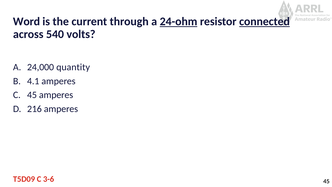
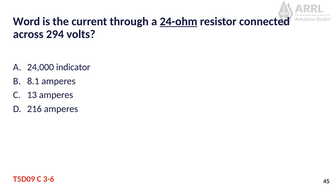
connected underline: present -> none (265, 22)
540: 540 -> 294 (55, 34)
quantity: quantity -> indicator (73, 67)
4.1: 4.1 -> 8.1 (33, 81)
C 45: 45 -> 13 (32, 95)
